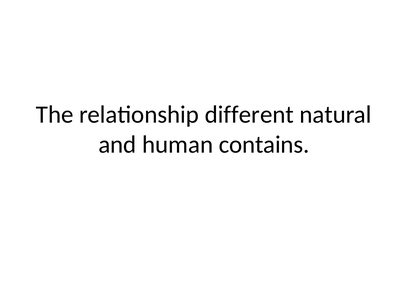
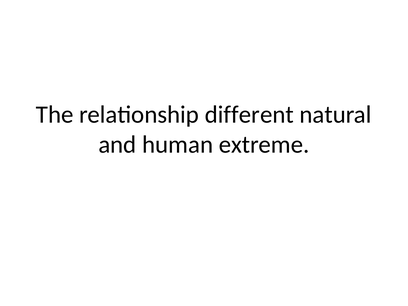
contains: contains -> extreme (264, 145)
